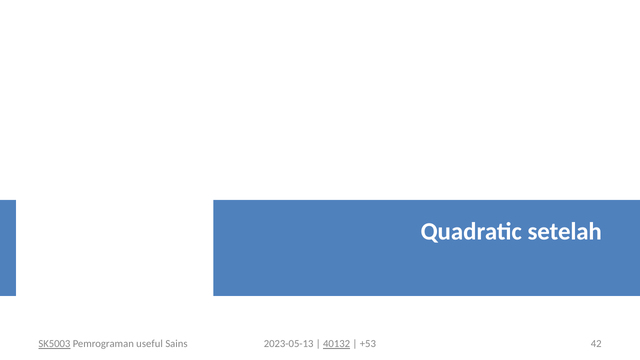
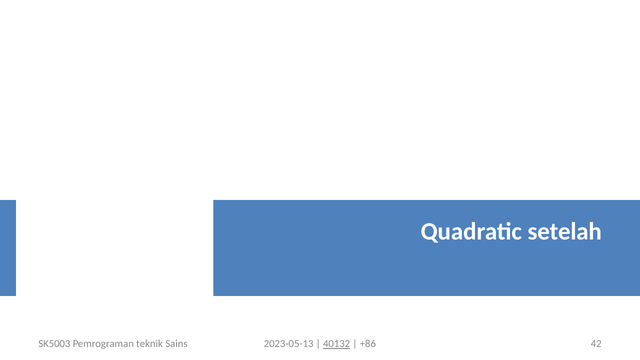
SK5003 underline: present -> none (54, 344)
useful: useful -> teknik (150, 344)
+53: +53 -> +86 (368, 344)
